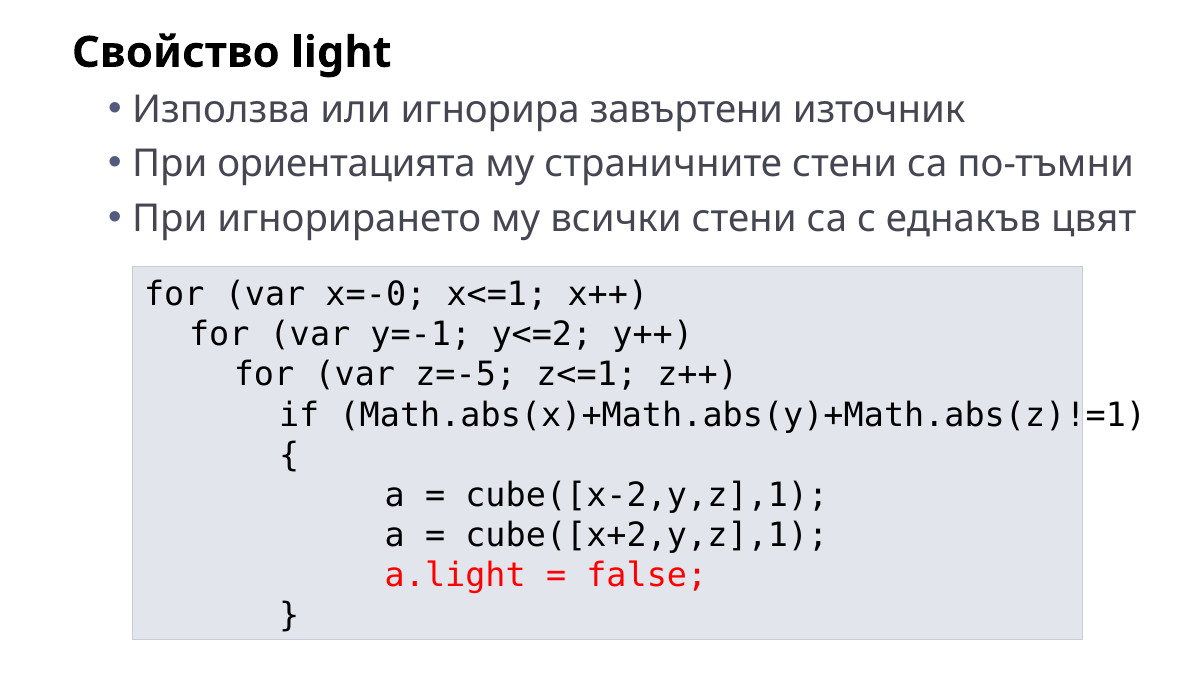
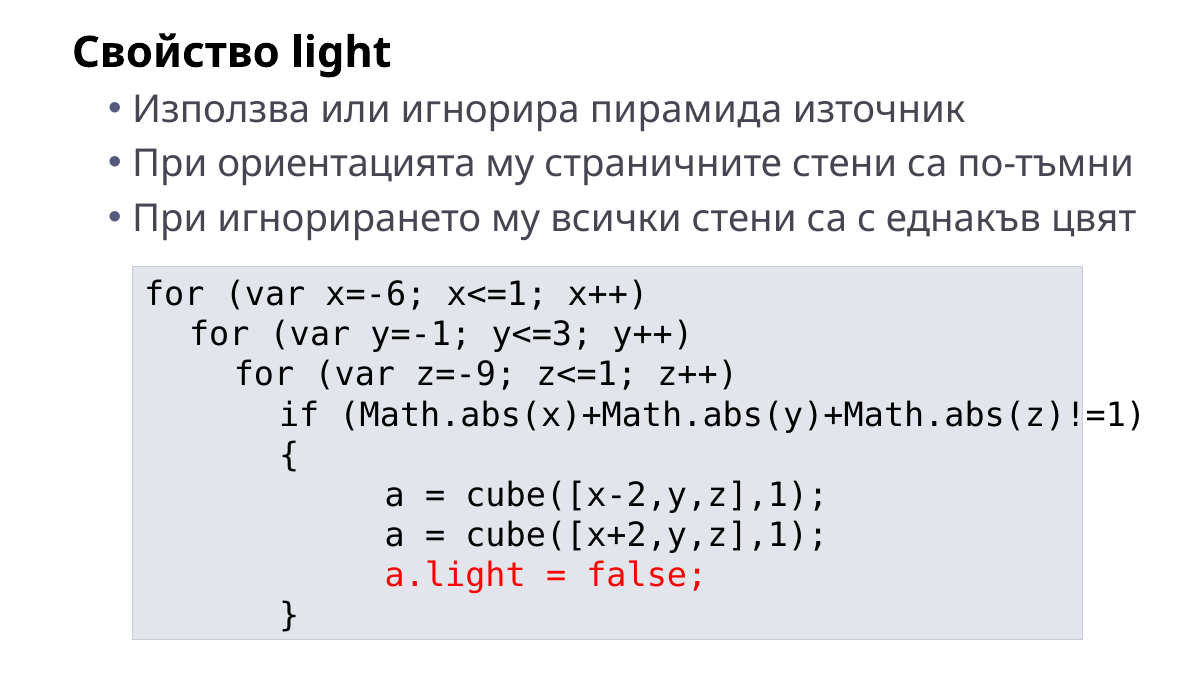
завъртени: завъртени -> пирамида (686, 110)
x=-0: x=-0 -> x=-6 (376, 294)
y<=2: y<=2 -> y<=3 (542, 335)
z=-5: z=-5 -> z=-9 (466, 375)
